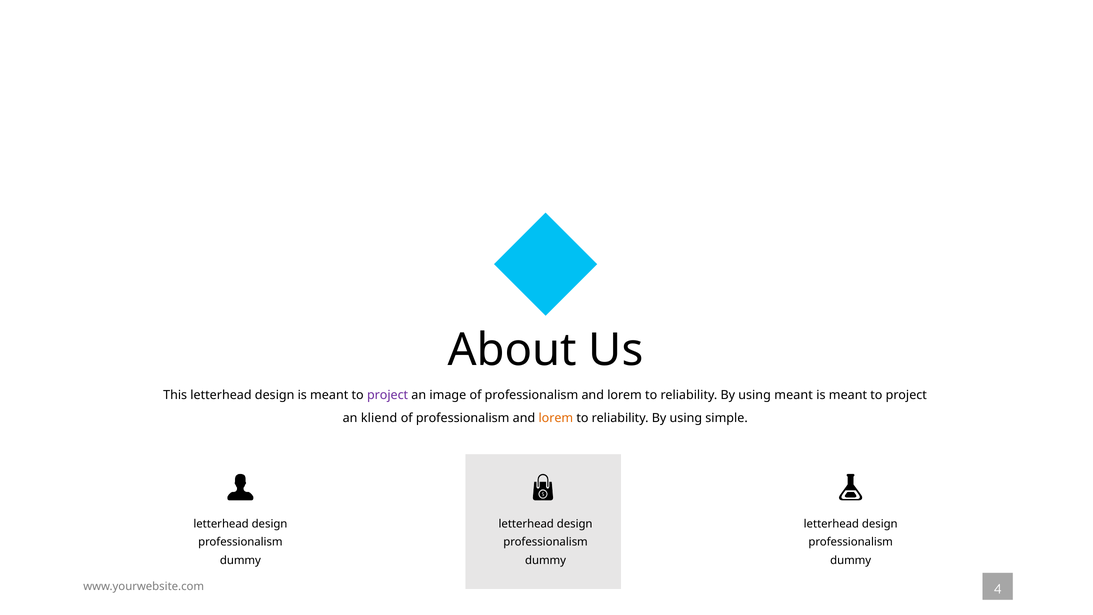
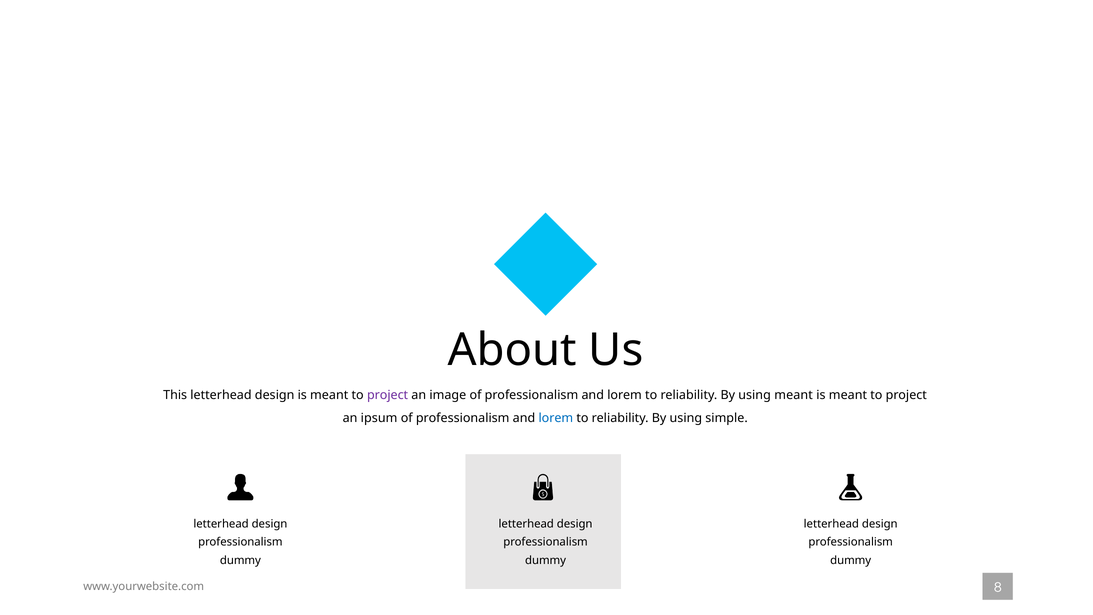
kliend: kliend -> ipsum (379, 418)
lorem colour: orange -> blue (556, 418)
4: 4 -> 8 (998, 587)
